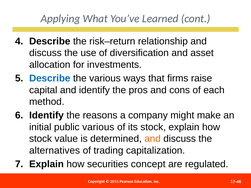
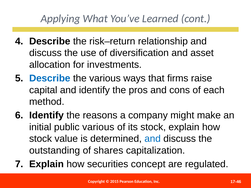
and colour: orange -> blue (153, 139)
alternatives: alternatives -> outstanding (55, 151)
trading: trading -> shares (108, 151)
